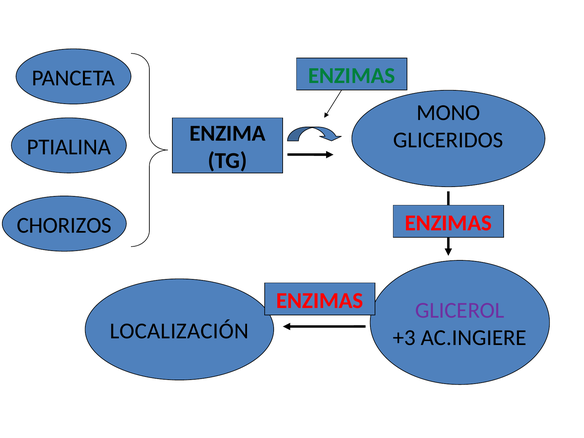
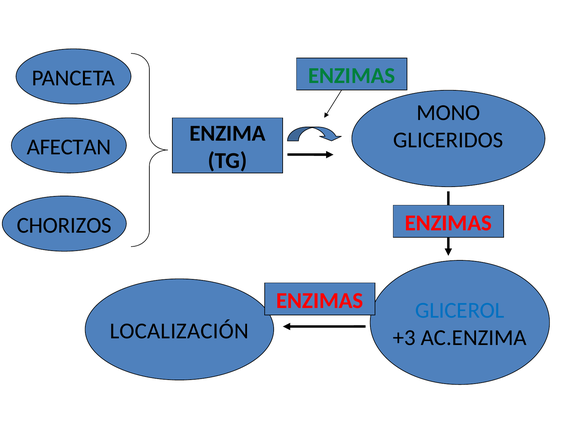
PTIALINA: PTIALINA -> AFECTAN (69, 147)
GLICEROL colour: purple -> blue (460, 310)
AC.INGIERE: AC.INGIERE -> AC.ENZIMA (474, 338)
